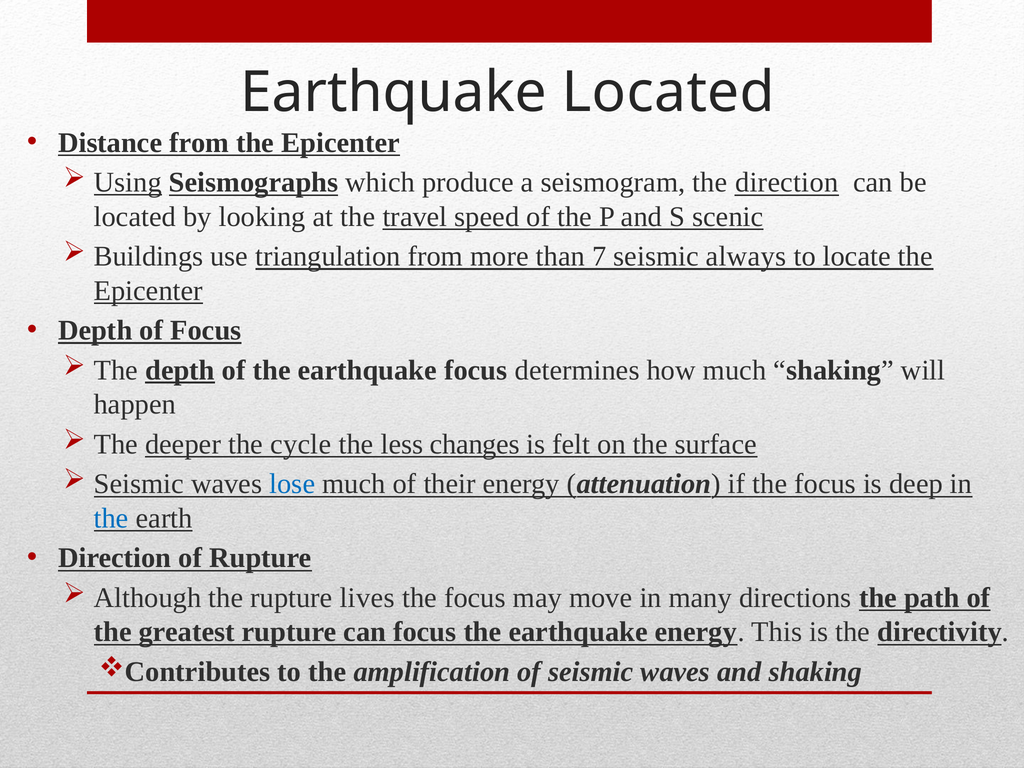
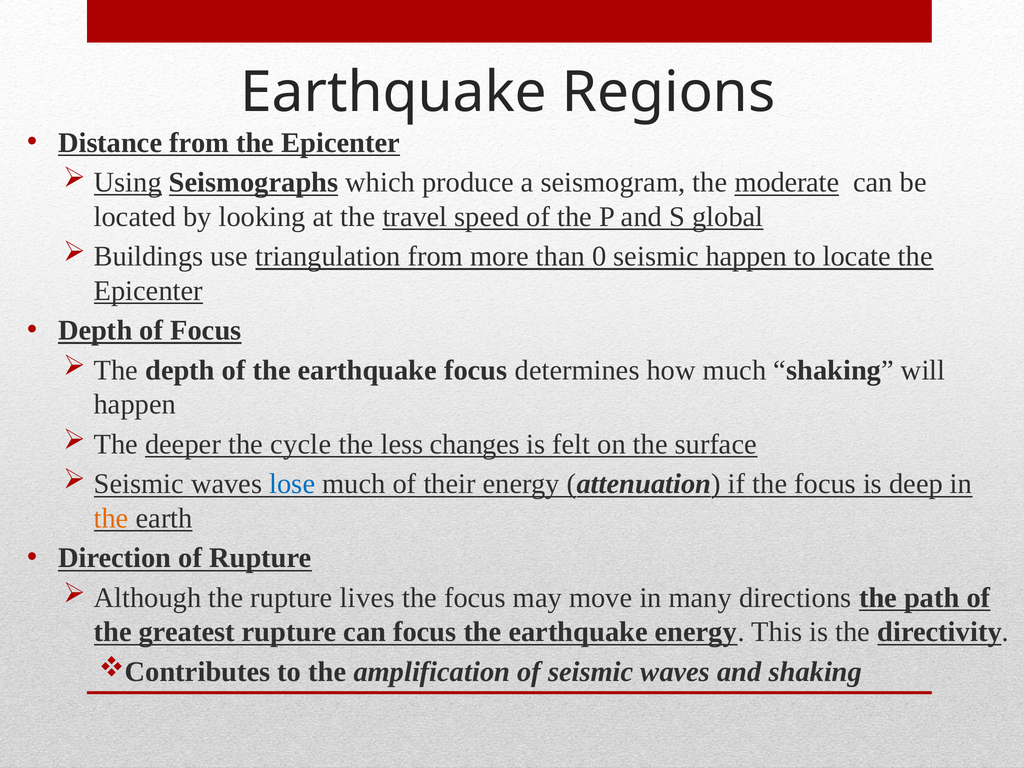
Earthquake Located: Located -> Regions (669, 93)
the direction: direction -> moderate (787, 183)
scenic: scenic -> global (728, 217)
7: 7 -> 0 (599, 256)
seismic always: always -> happen (746, 256)
depth underline: present -> none (180, 370)
the colour: blue -> orange (111, 518)
